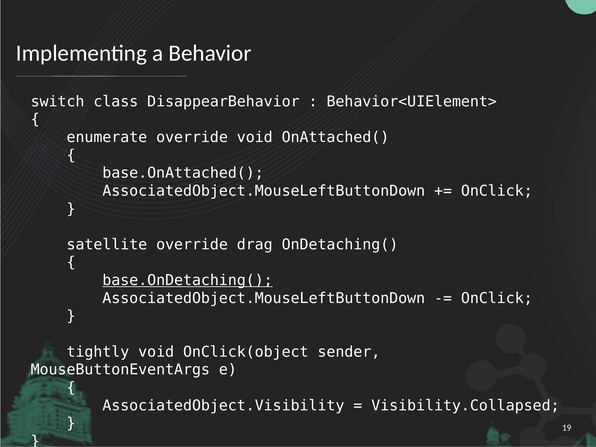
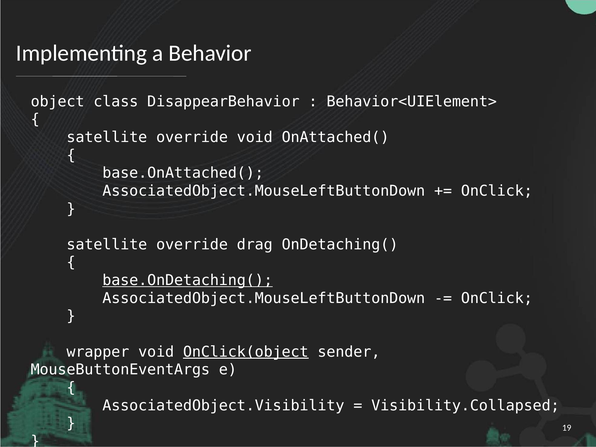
switch: switch -> object (58, 101)
enumerate: enumerate -> satellite (107, 137)
tightly: tightly -> wrapper (98, 352)
OnClick(object underline: none -> present (246, 352)
